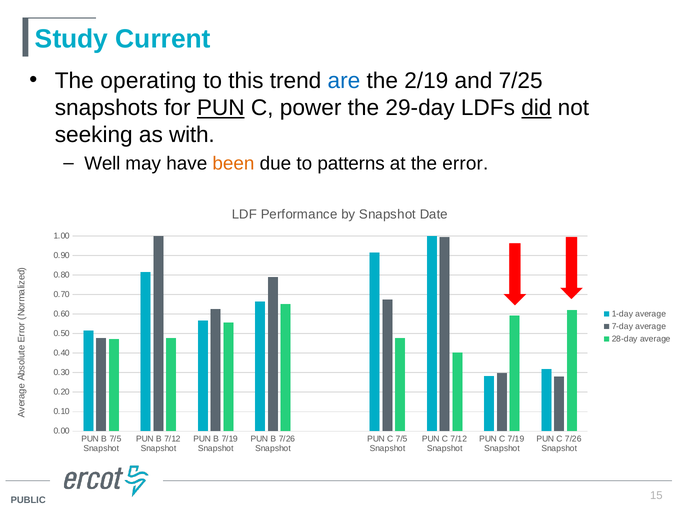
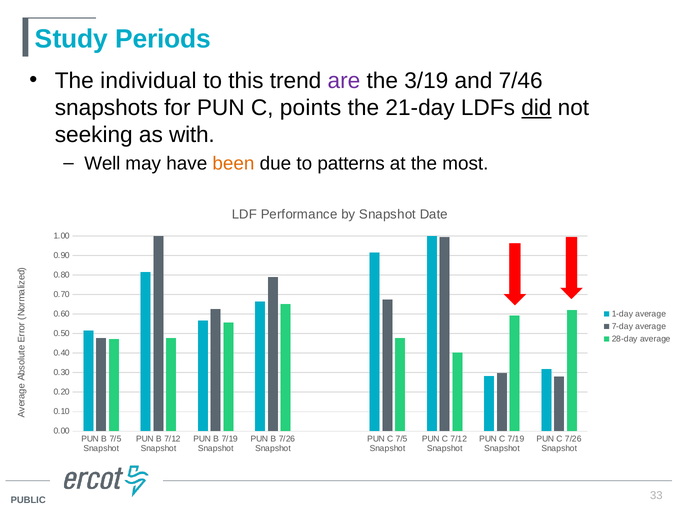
Current: Current -> Periods (163, 39)
operating: operating -> individual (148, 81)
are colour: blue -> purple (344, 81)
2/19: 2/19 -> 3/19 (426, 81)
7/25: 7/25 -> 7/46 (521, 81)
PUN underline: present -> none (221, 108)
power: power -> points (311, 108)
29-day: 29-day -> 21-day (420, 108)
error: error -> most (465, 163)
15: 15 -> 33 (656, 496)
